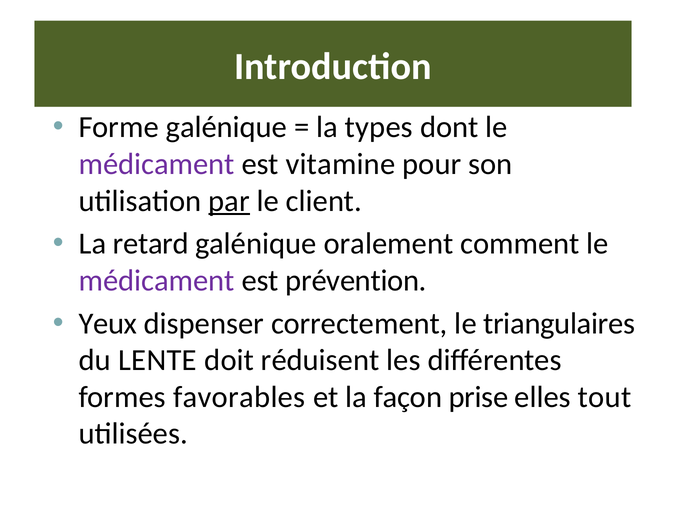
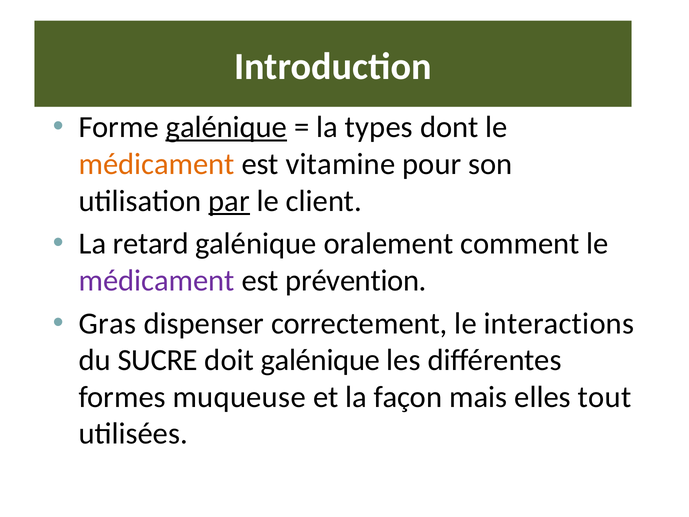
galénique underline: none -> present (226, 127)
médicament colour: purple -> orange (157, 164)
Yeux: Yeux -> Gras (108, 323)
triangulaires: triangulaires -> interactions (559, 323)
LENTE: LENTE -> SUCRE (158, 360)
doit réduisent: réduisent -> galénique (320, 360)
favorables: favorables -> muqueuse (239, 397)
prise: prise -> mais (478, 397)
